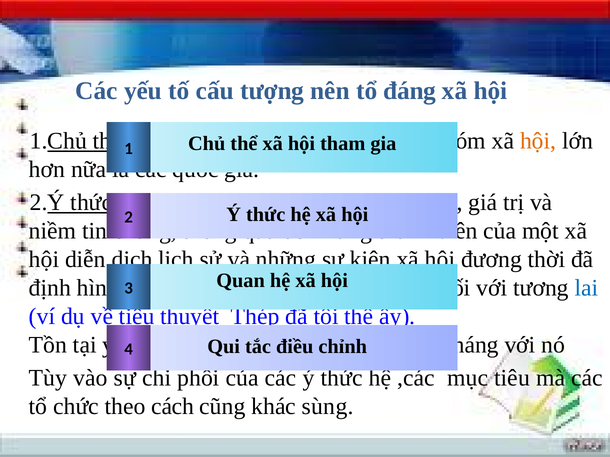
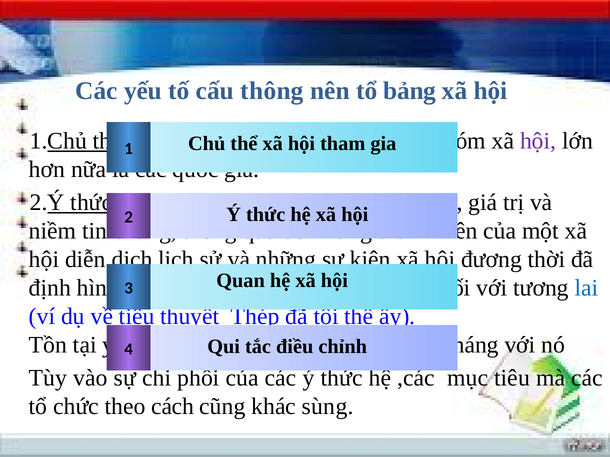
cấu tượng: tượng -> thông (272, 91)
đáng: đáng -> bảng (410, 91)
hội colour: orange -> purple (538, 141)
